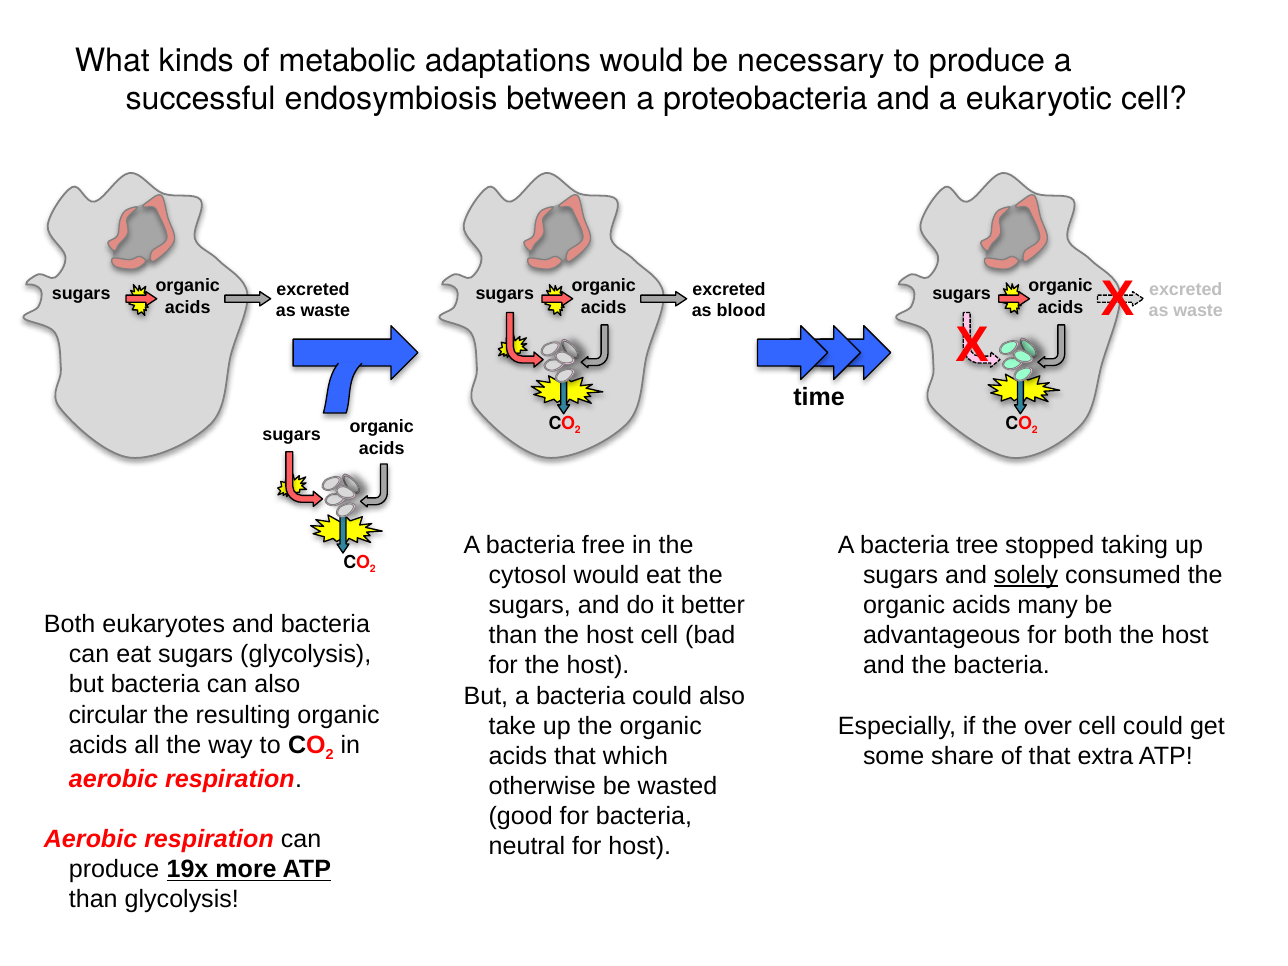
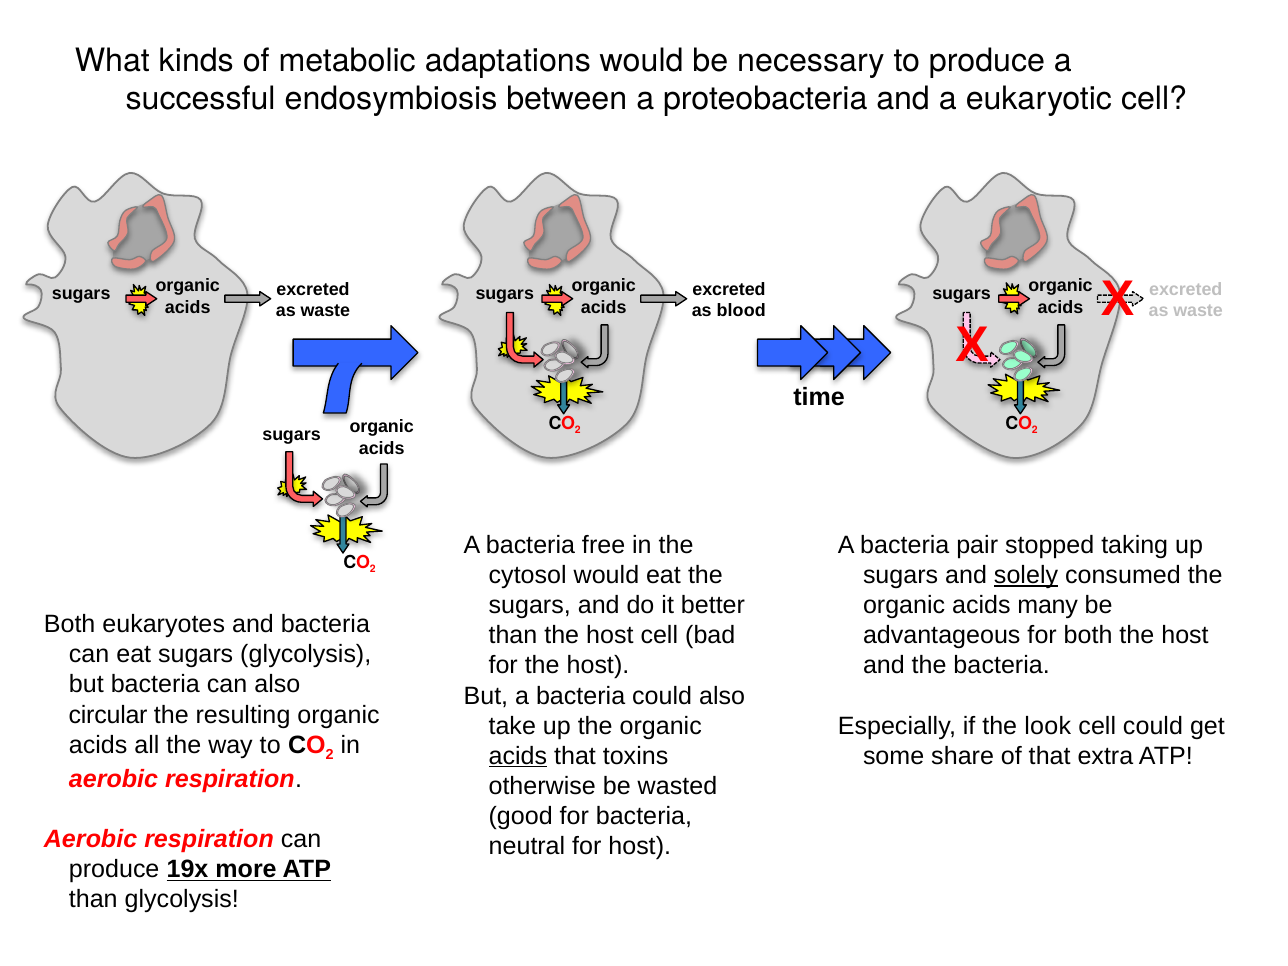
tree: tree -> pair (977, 545)
over: over -> look (1048, 726)
acids underline: none -> present (518, 756)
which: which -> toxins (636, 756)
